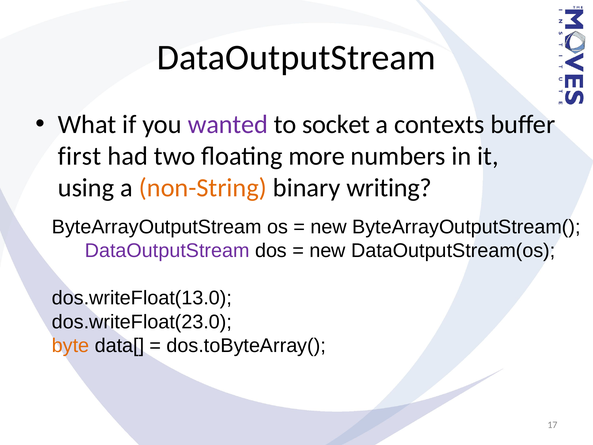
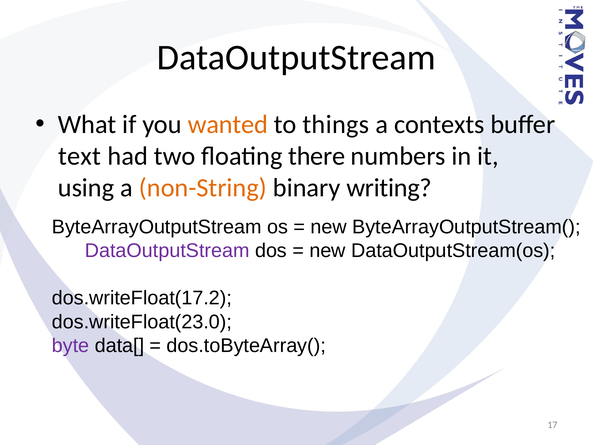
wanted colour: purple -> orange (228, 124)
socket: socket -> things (336, 124)
first: first -> text (80, 156)
more: more -> there (317, 156)
dos.writeFloat(13.0: dos.writeFloat(13.0 -> dos.writeFloat(17.2 (142, 298)
byte colour: orange -> purple (71, 345)
